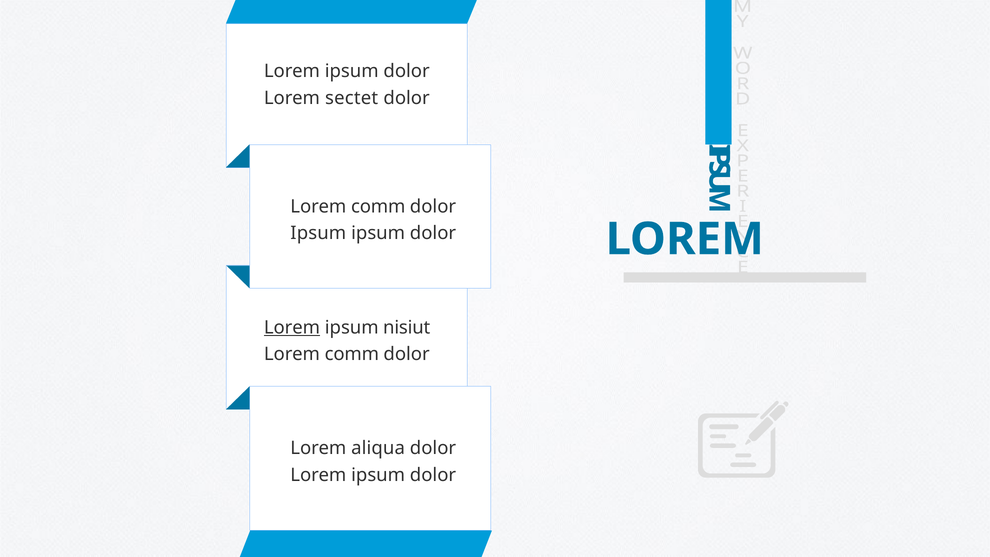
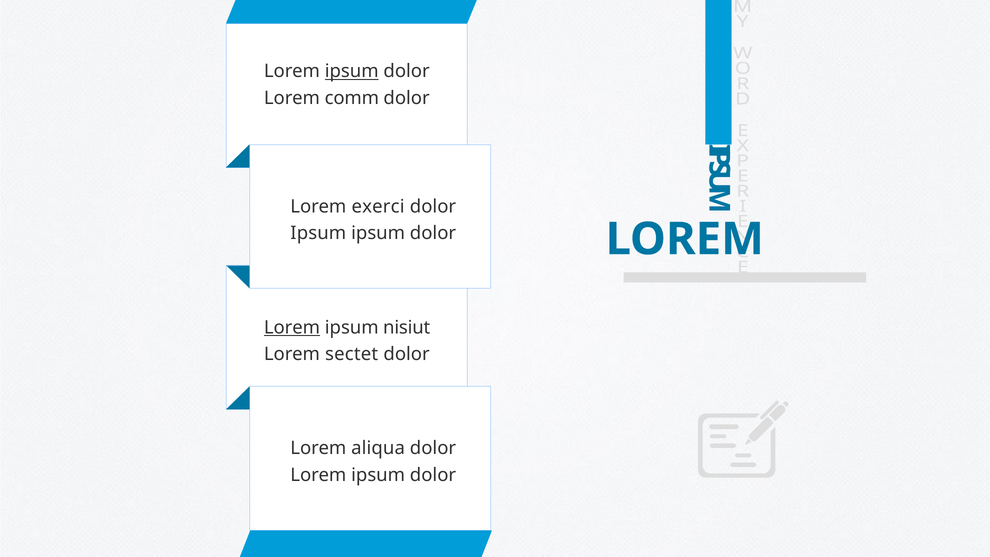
ipsum underline: none -> present (352, 71)
sectet: sectet -> comm (352, 98)
comm: comm -> exerci (378, 206)
comm: comm -> sectet (352, 354)
